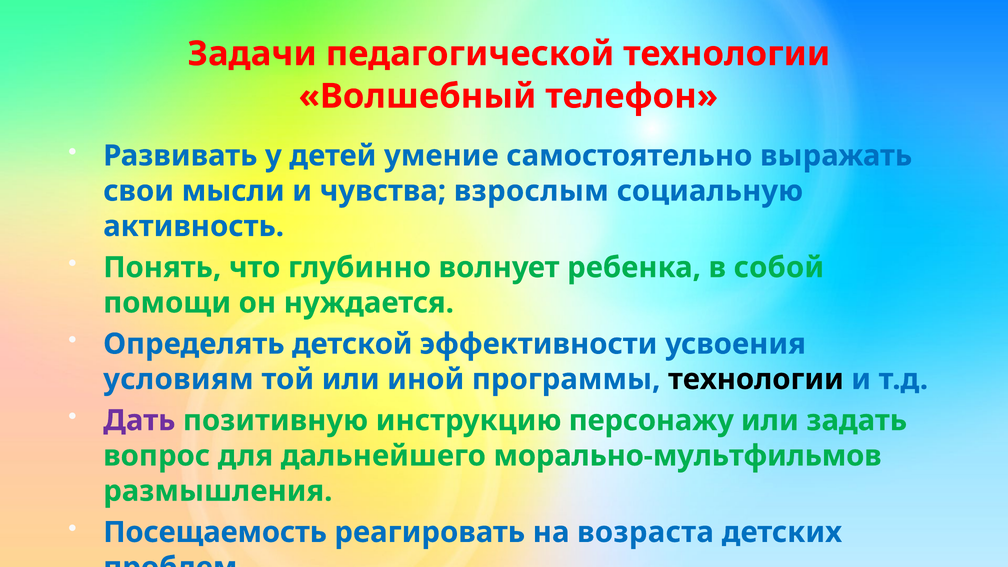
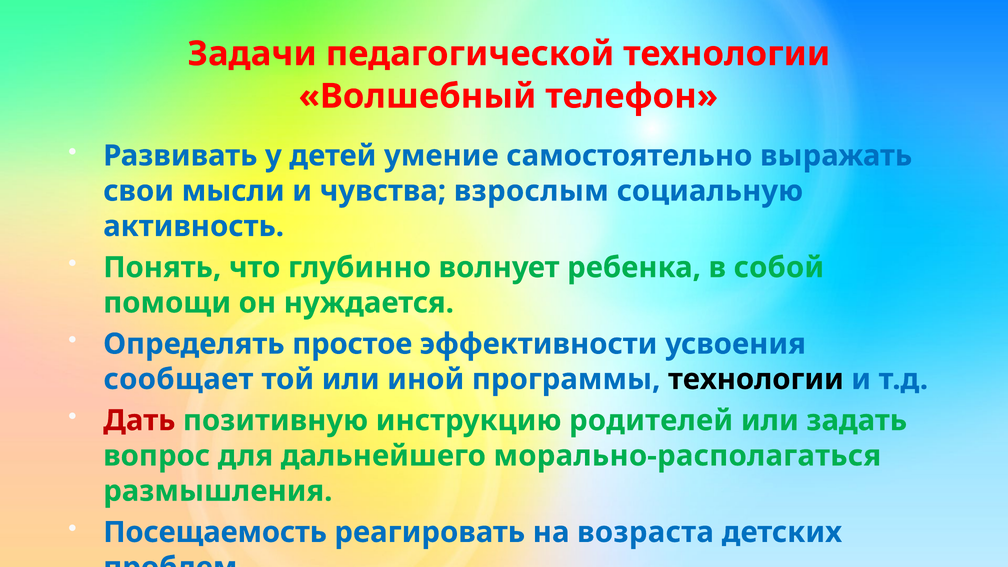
детской: детской -> простое (352, 344)
условиям: условиям -> сообщает (178, 379)
Дать colour: purple -> red (139, 420)
персонажу: персонажу -> родителей (651, 420)
морально-мультфильмов: морально-мультфильмов -> морально-располагаться (687, 456)
